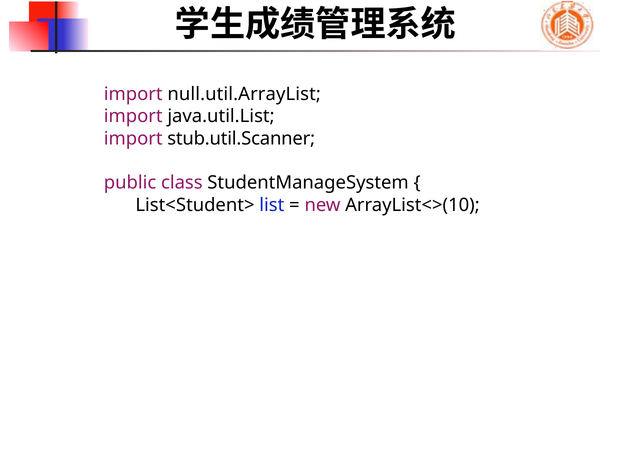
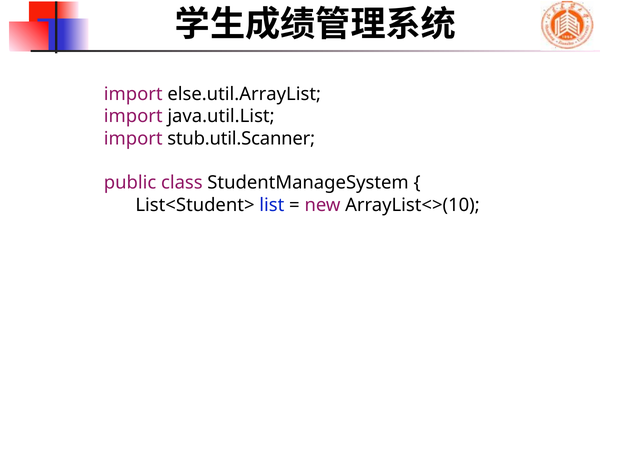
null.util.ArrayList: null.util.ArrayList -> else.util.ArrayList (244, 94)
